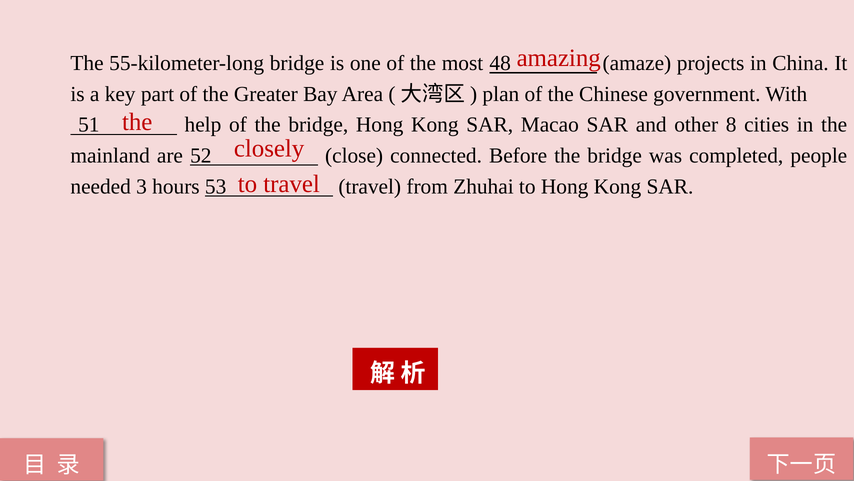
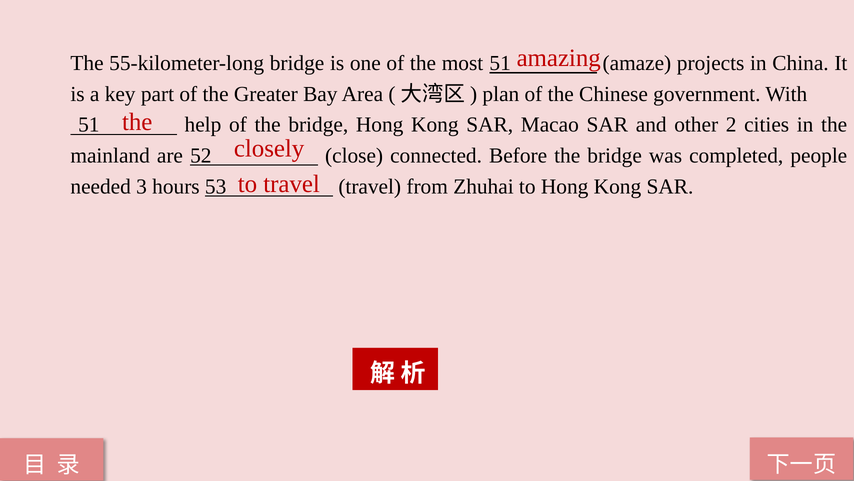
most 48: 48 -> 51 (500, 63)
8: 8 -> 2 (731, 125)
